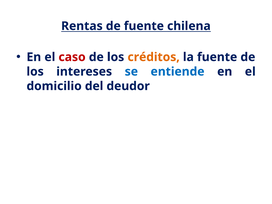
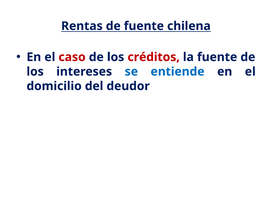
créditos colour: orange -> red (154, 57)
